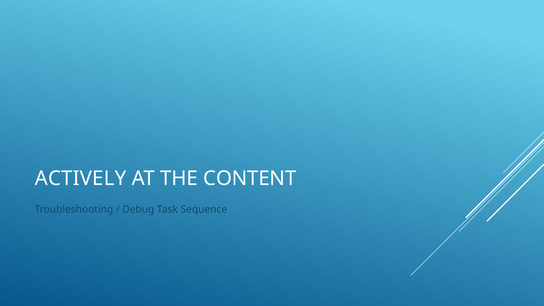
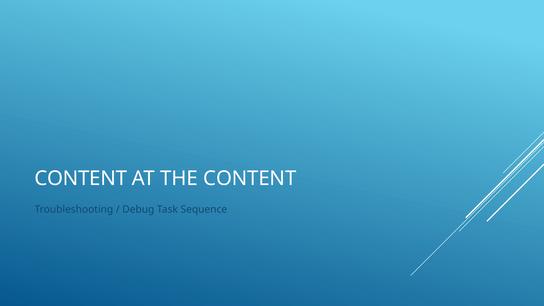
ACTIVELY: ACTIVELY -> CONTENT (81, 178)
